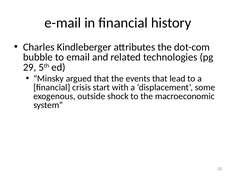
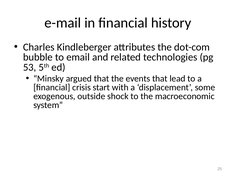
29: 29 -> 53 (30, 67)
